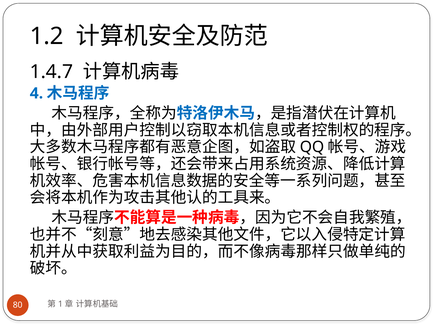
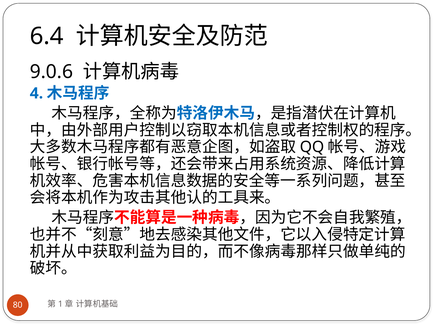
1.2: 1.2 -> 6.4 (47, 36)
1.4.7: 1.4.7 -> 9.0.6 (51, 72)
